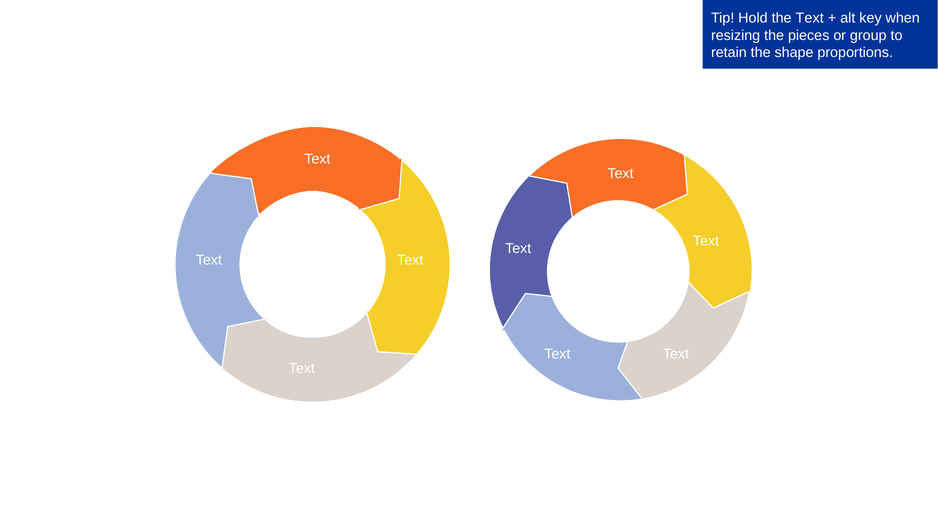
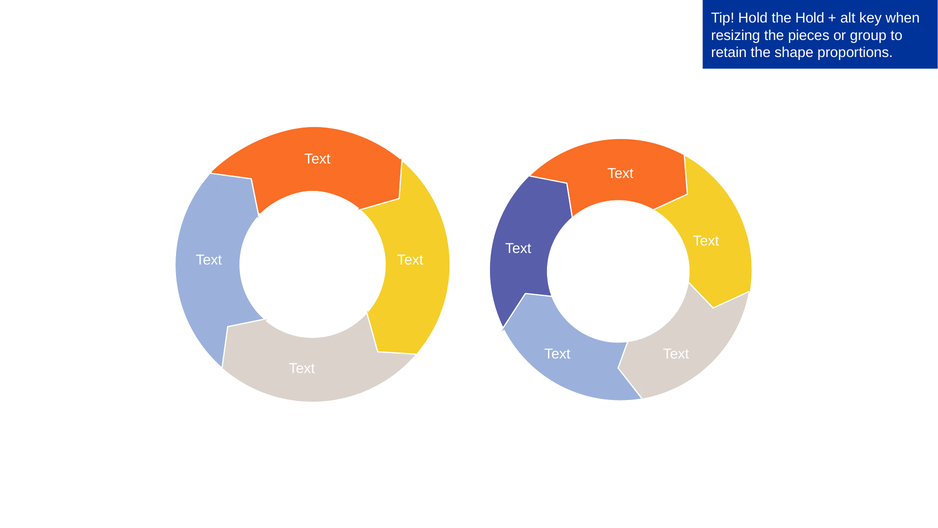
the Text: Text -> Hold (810, 18)
